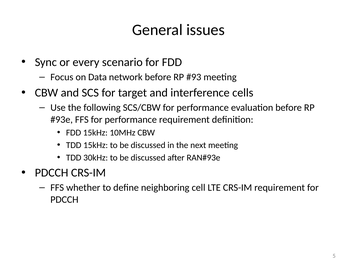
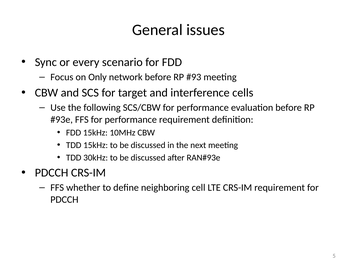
Data: Data -> Only (98, 77)
